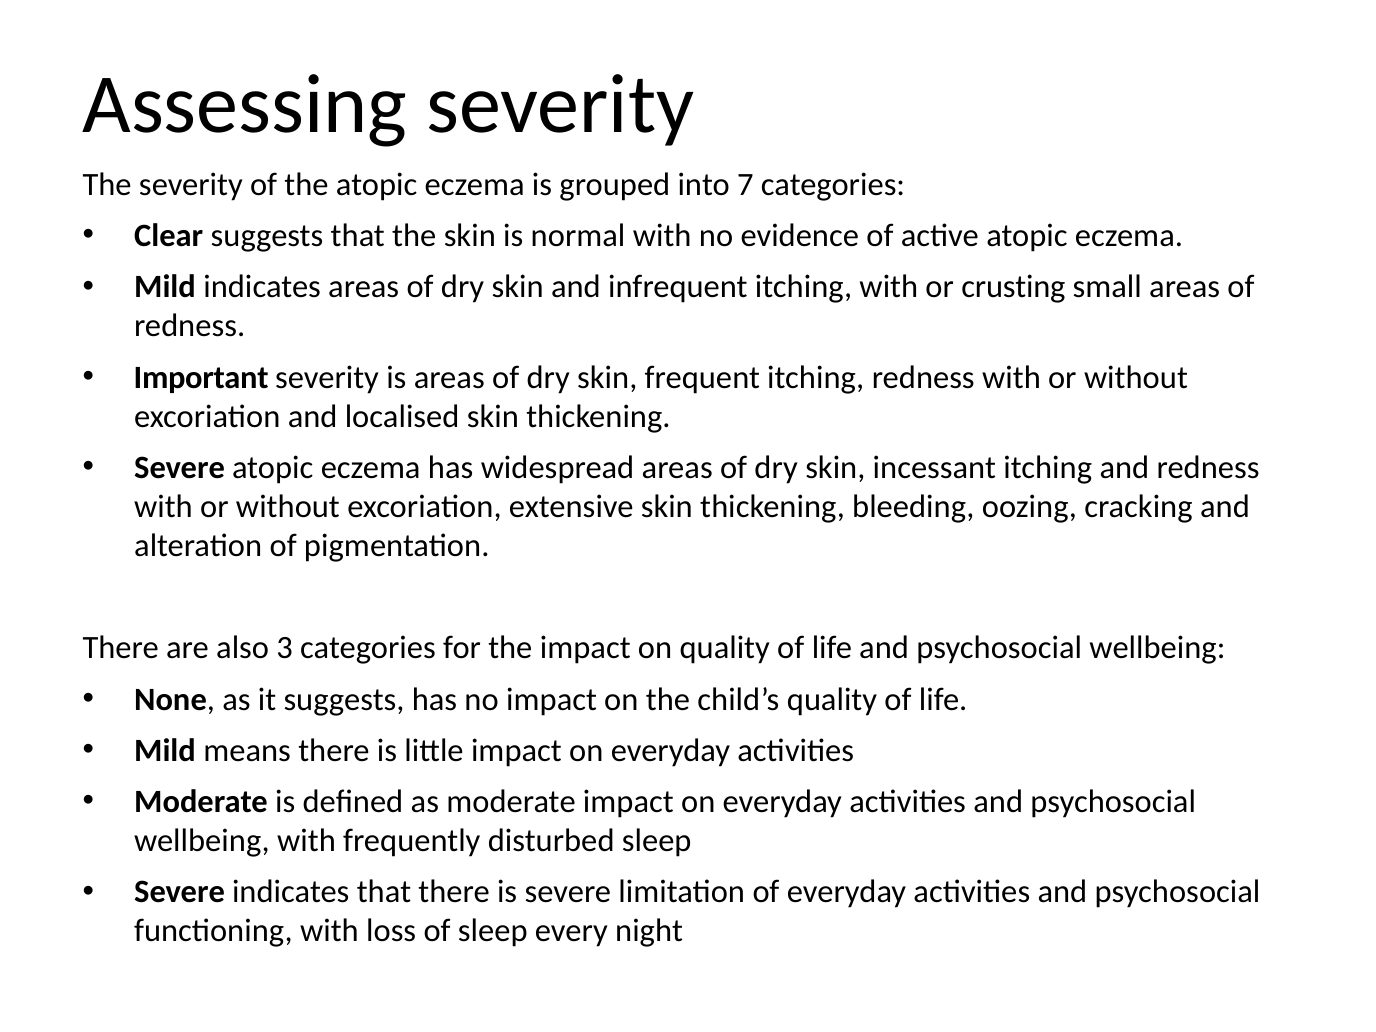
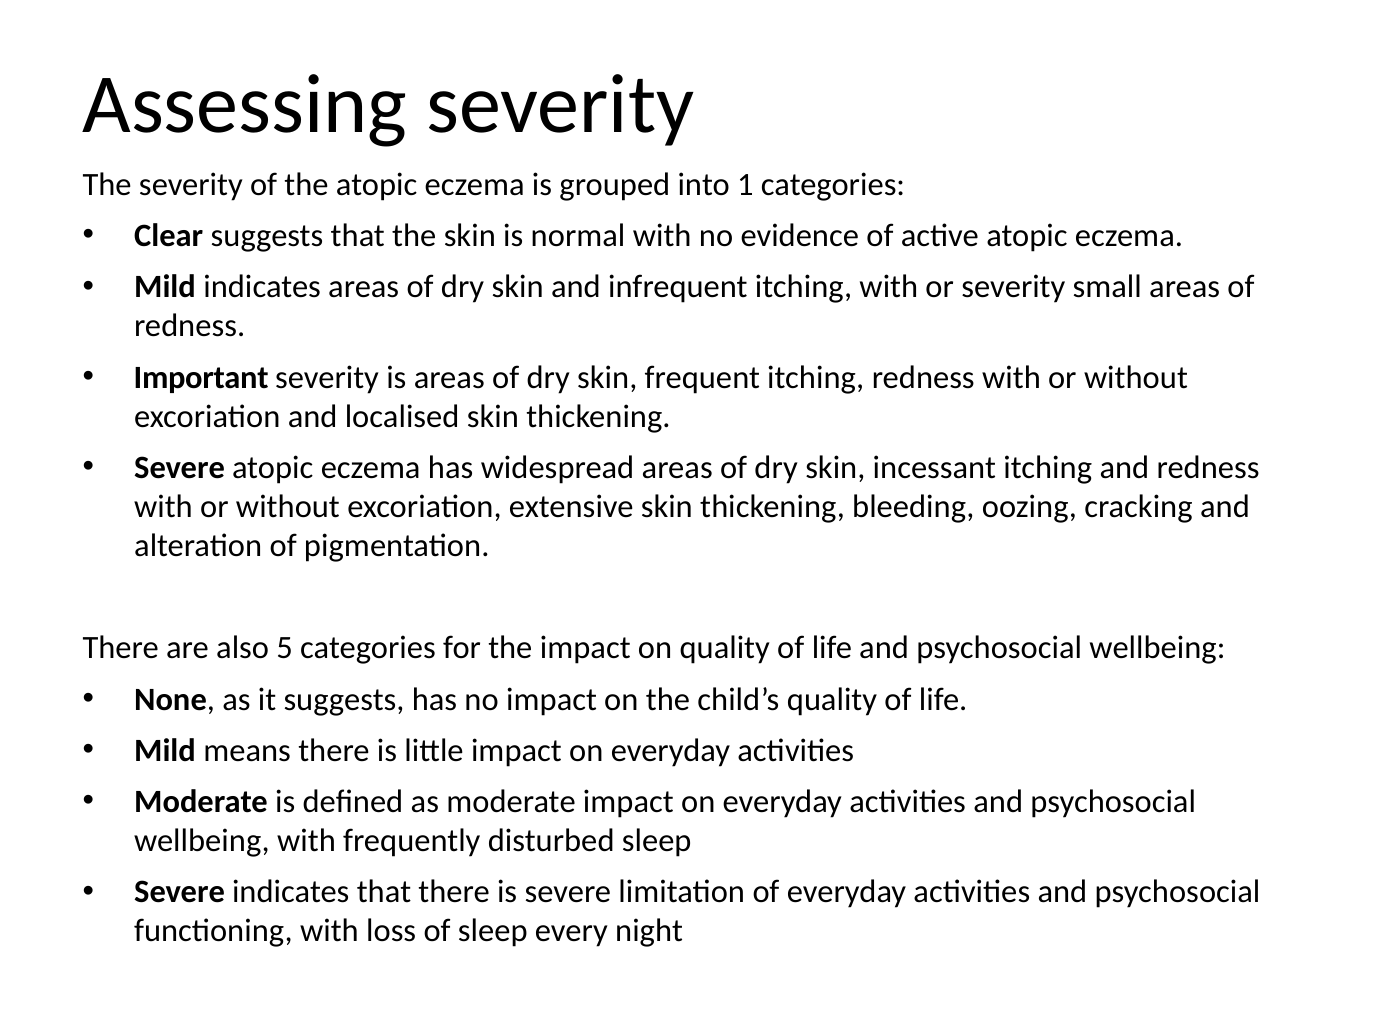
7: 7 -> 1 (745, 185)
or crusting: crusting -> severity (1013, 287)
3: 3 -> 5 (285, 648)
